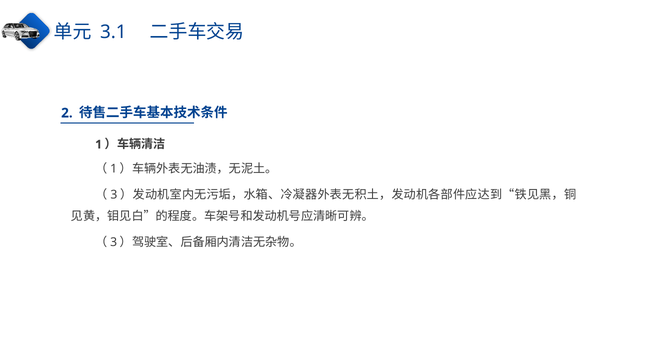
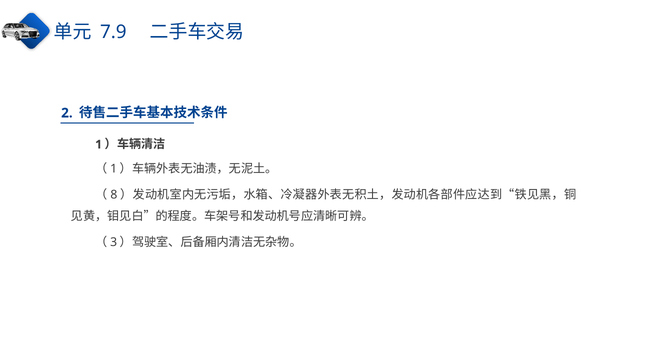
3.1: 3.1 -> 7.9 (113, 32)
3: 3 -> 8 (114, 195)
